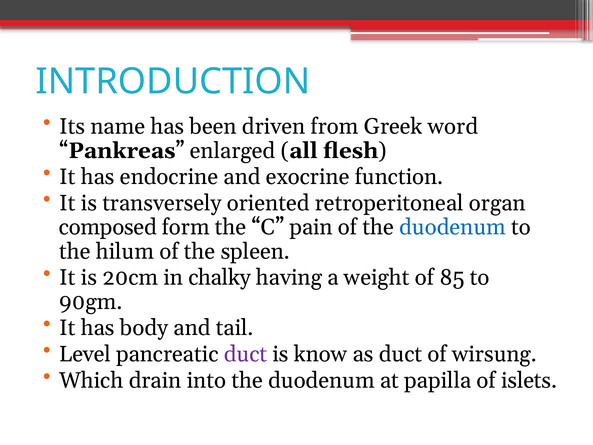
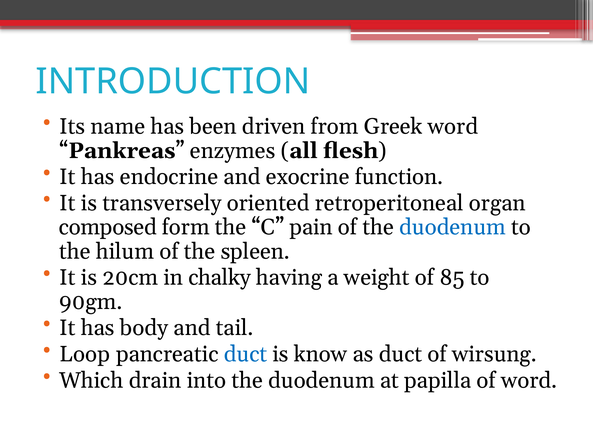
enlarged: enlarged -> enzymes (233, 151)
Level: Level -> Loop (85, 354)
duct colour: purple -> blue (245, 354)
of islets: islets -> word (529, 380)
